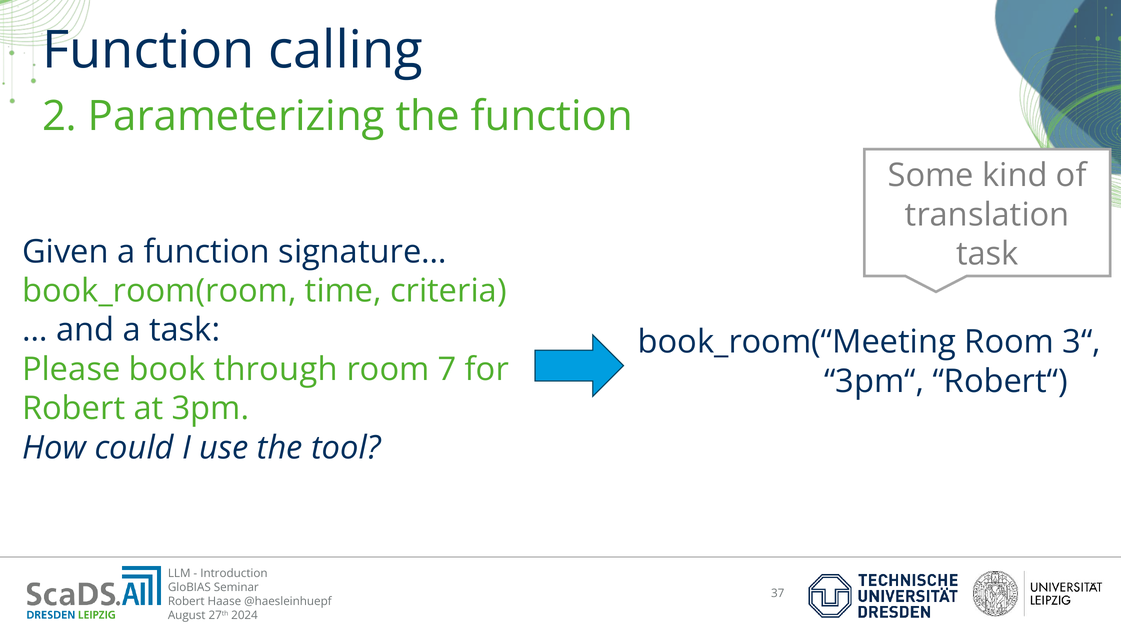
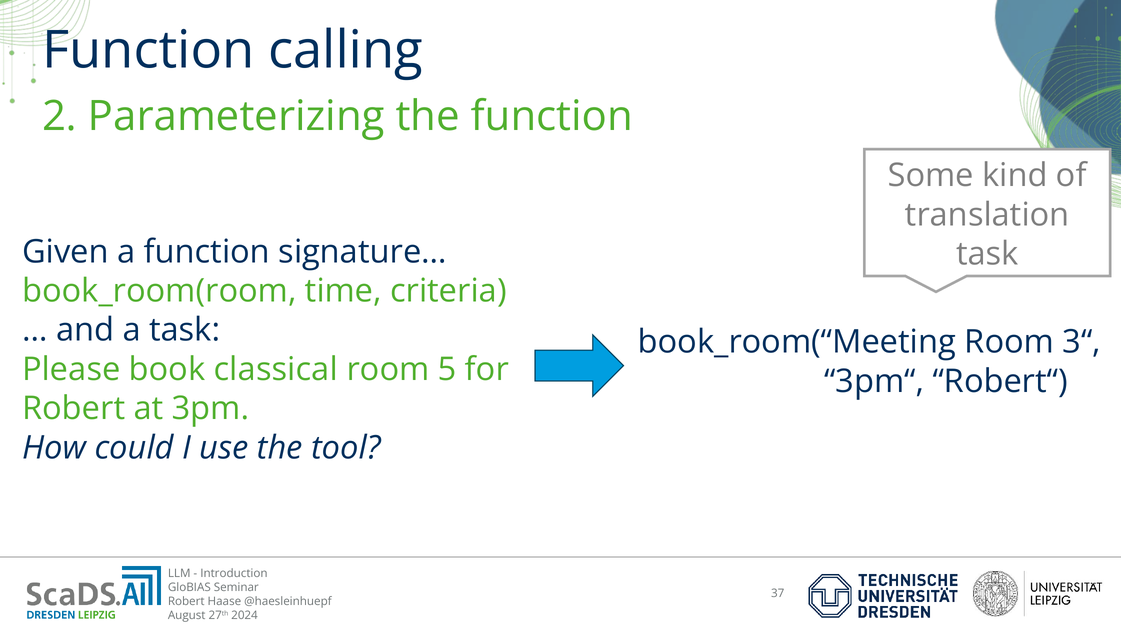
through: through -> classical (276, 370)
7: 7 -> 5 (447, 370)
